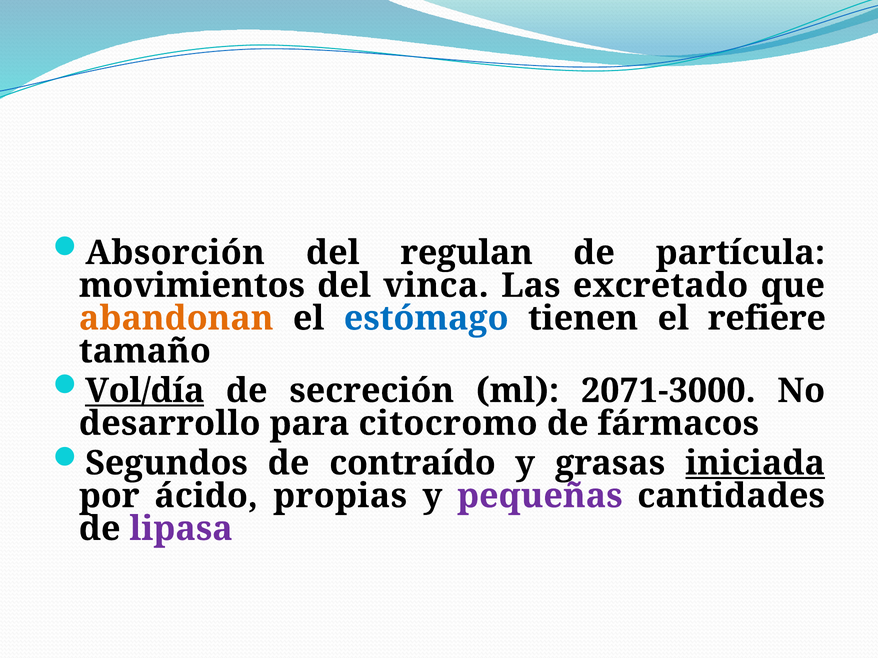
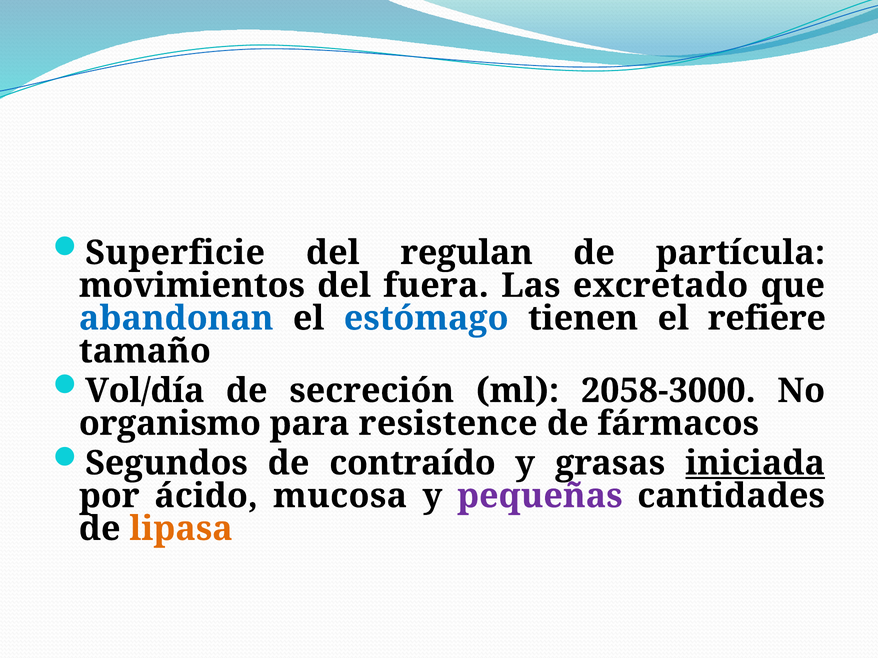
Absorción: Absorción -> Superficie (175, 253)
vinca: vinca -> fuera (436, 286)
abandonan colour: orange -> blue (176, 319)
Vol/día underline: present -> none (145, 391)
2071-3000: 2071-3000 -> 2058-3000 (668, 391)
desarrollo: desarrollo -> organismo (170, 424)
citocromo: citocromo -> resistence (448, 424)
propias: propias -> mucosa (340, 496)
lipasa colour: purple -> orange (181, 529)
